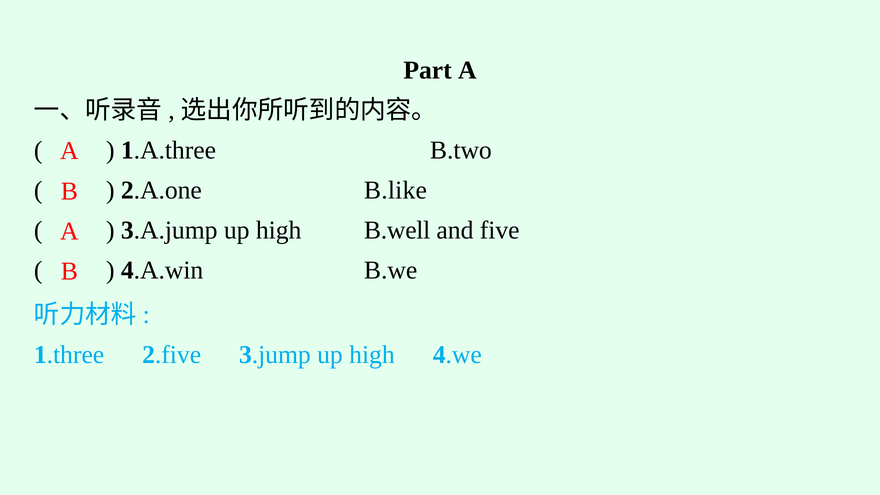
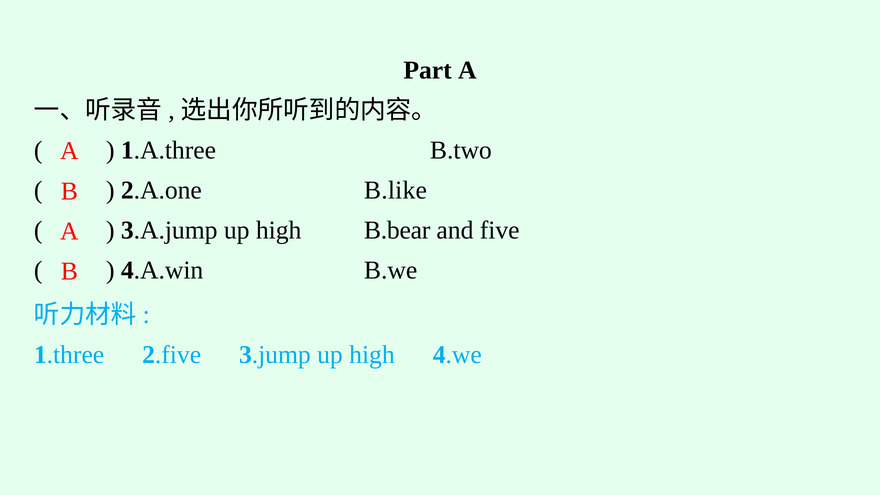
B.well: B.well -> B.bear (397, 230)
